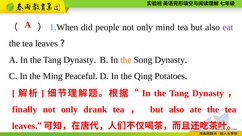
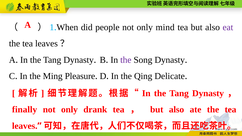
the colour: orange -> purple (126, 60)
Peaceful: Peaceful -> Pleasure (80, 76)
Potatoes: Potatoes -> Delicate (170, 76)
